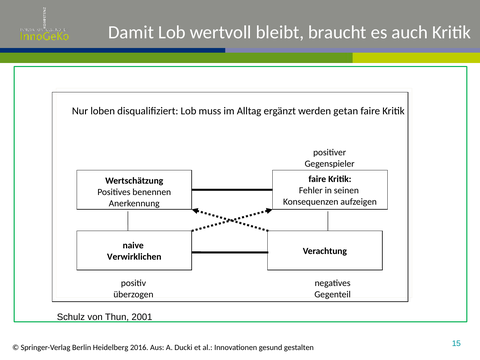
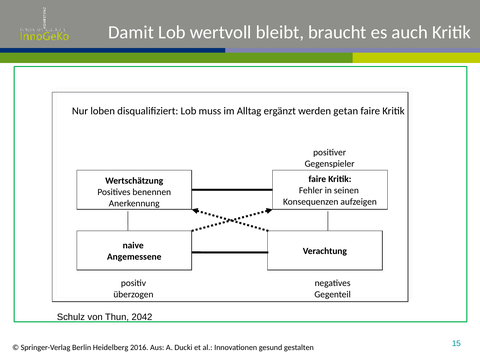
Verwirklichen: Verwirklichen -> Angemessene (134, 257)
2001: 2001 -> 2042 (142, 317)
